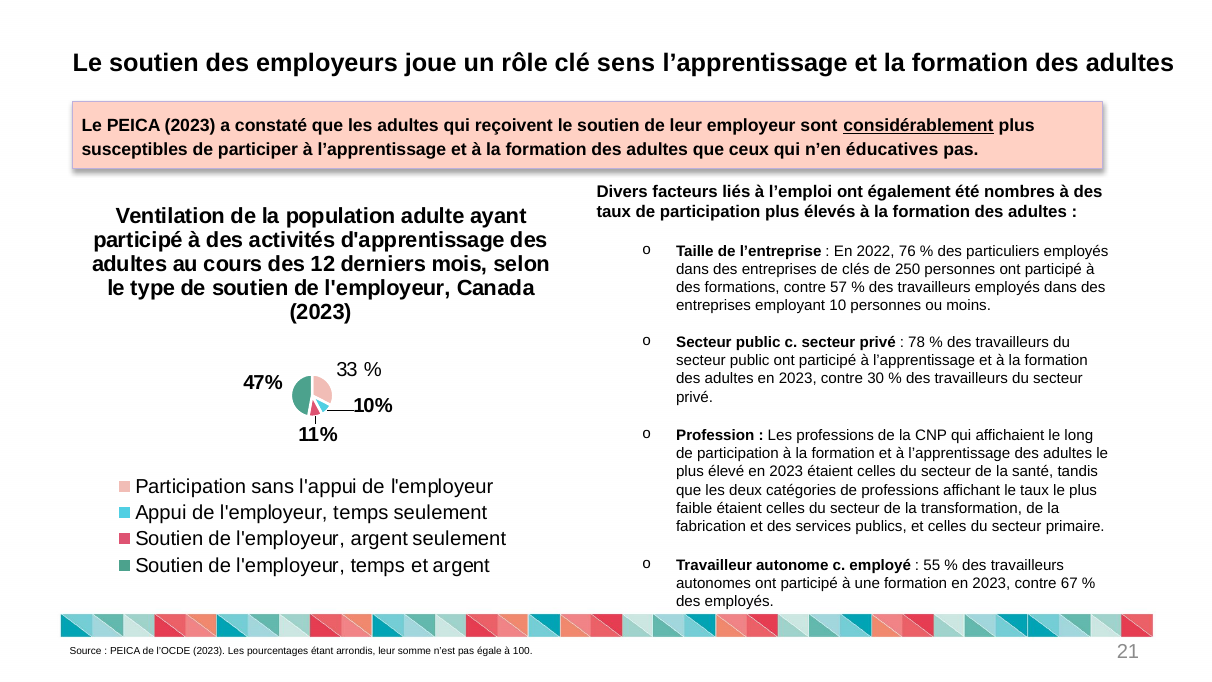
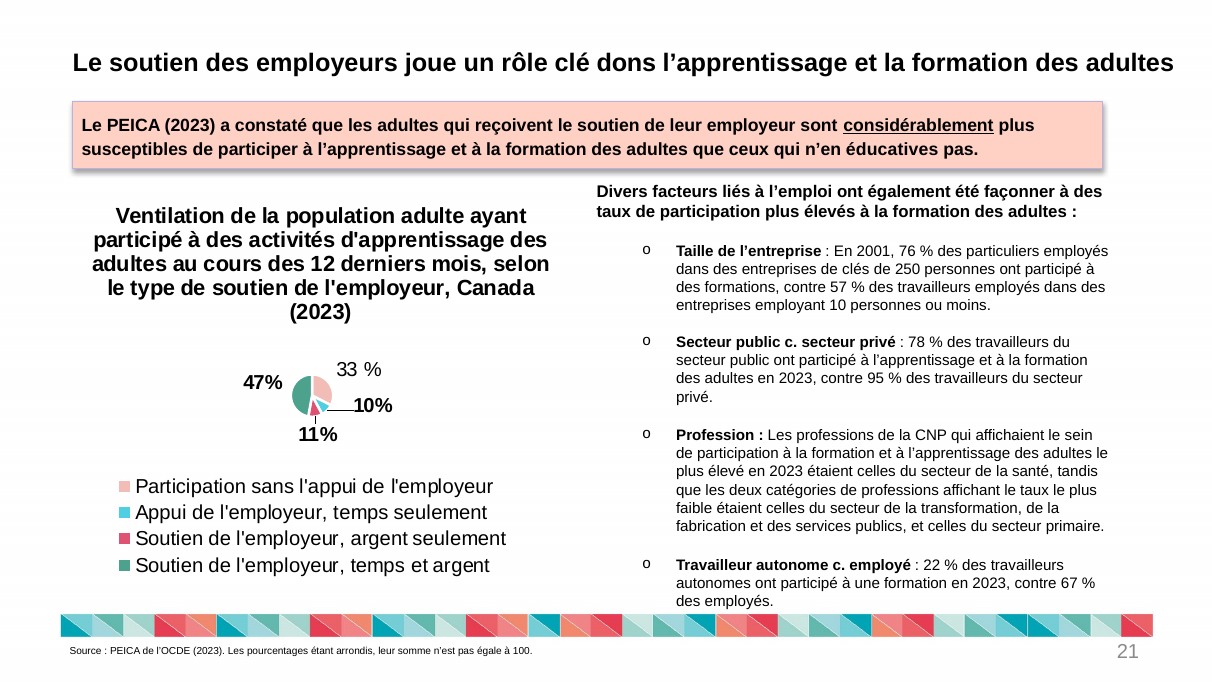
sens: sens -> dons (626, 63)
nombres: nombres -> façonner (1020, 192)
2022: 2022 -> 2001 (876, 251)
30: 30 -> 95 (876, 379)
long: long -> sein (1079, 435)
55: 55 -> 22 (932, 565)
